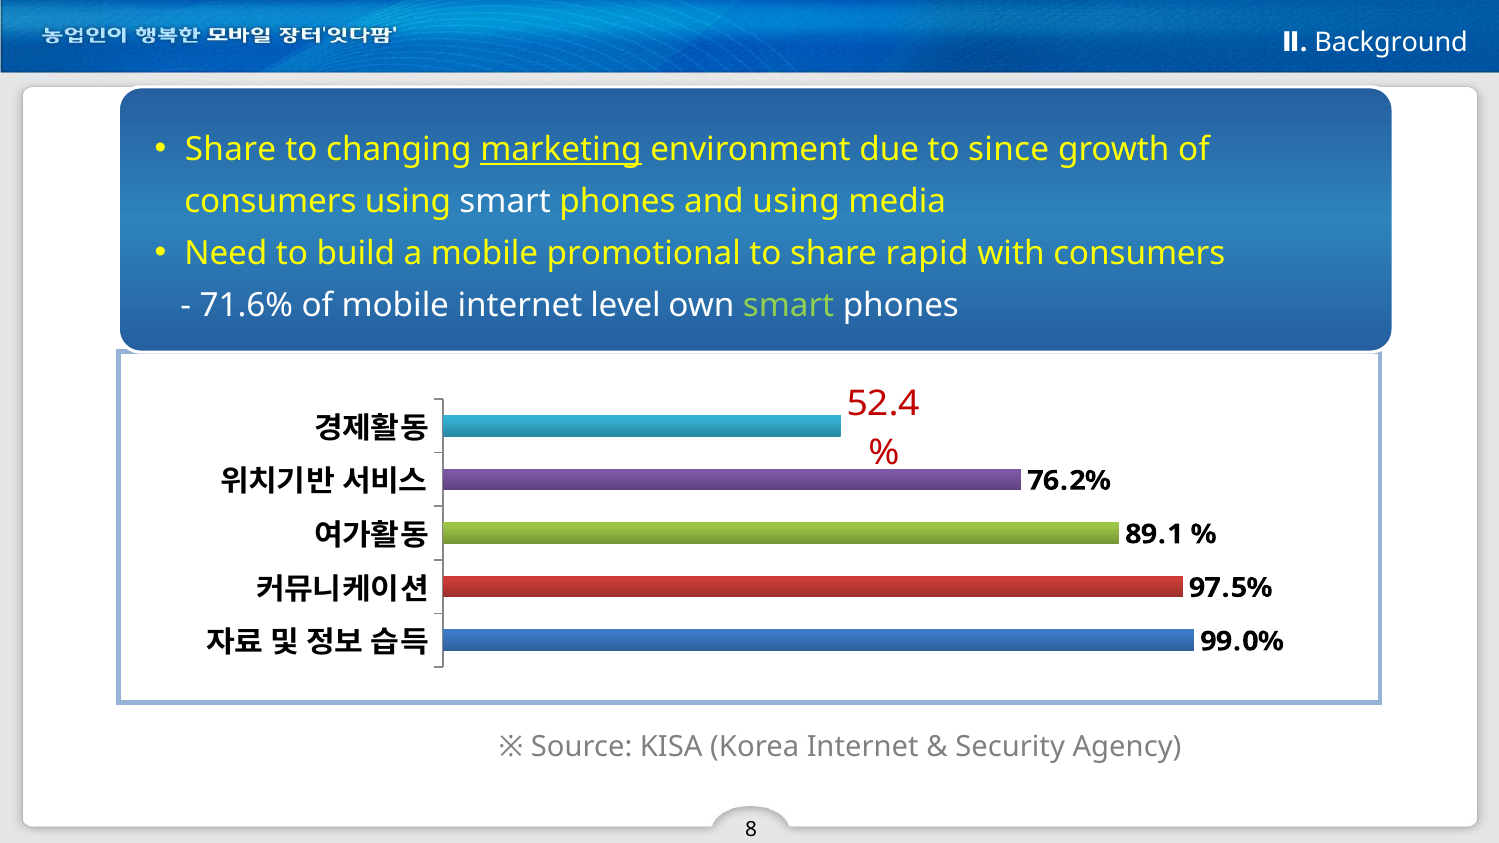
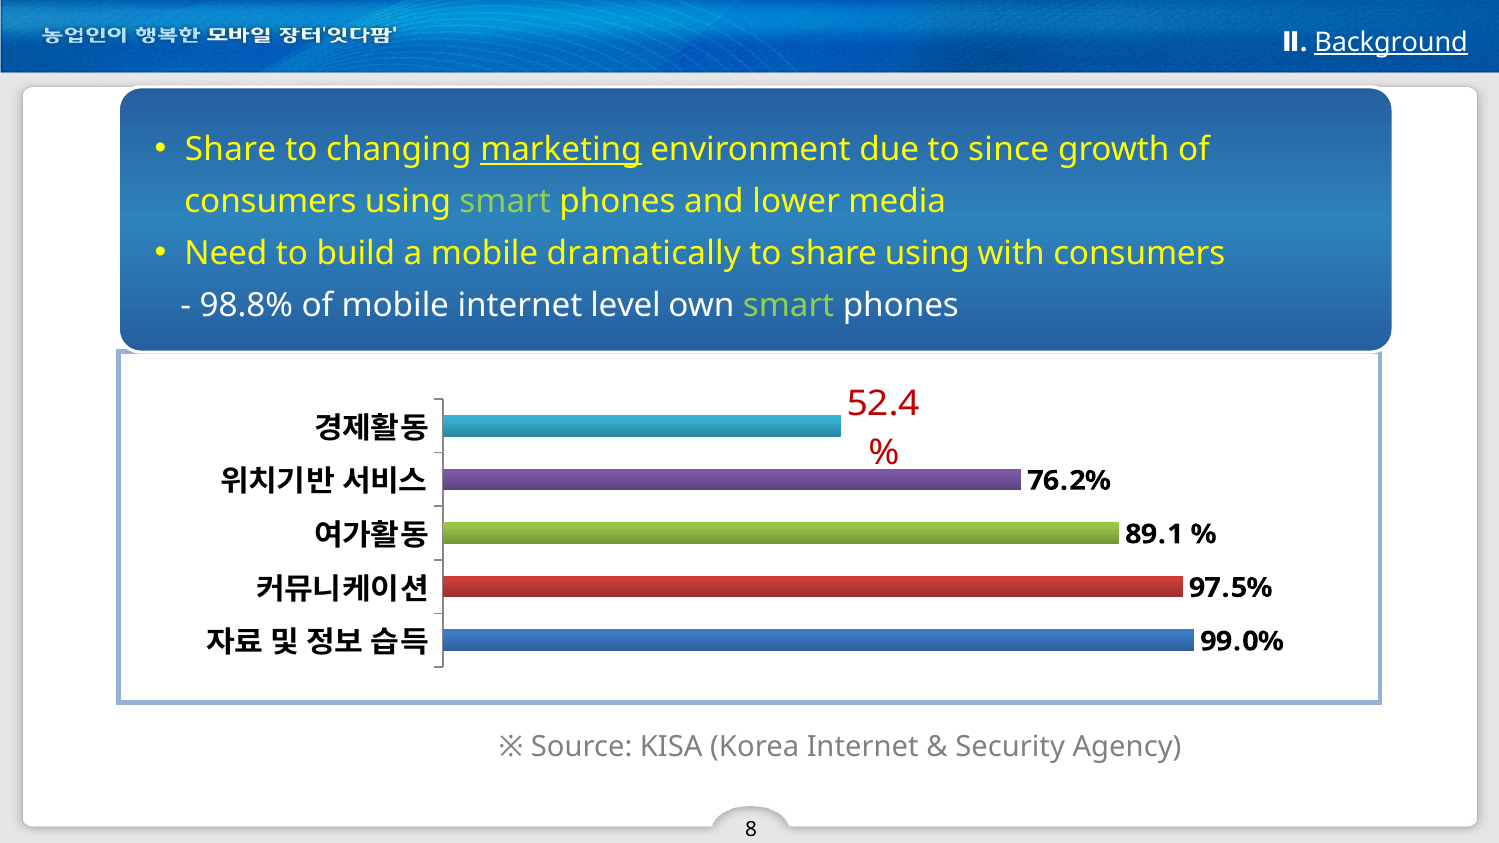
Background underline: none -> present (1391, 42)
smart colour: white -> light green (505, 202)
and using: using -> lower (796, 202)
promotional: promotional -> dramatically (644, 254)
share rapid: rapid -> using (927, 254)
71.6%: 71.6% -> 98.8% (246, 306)
